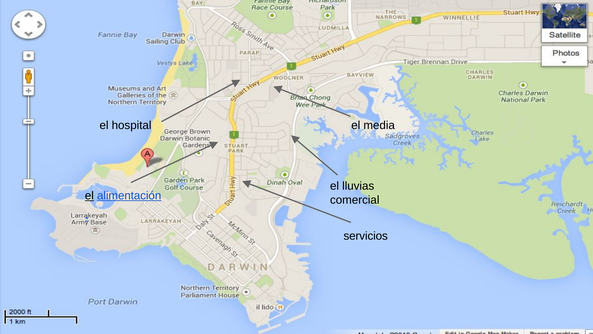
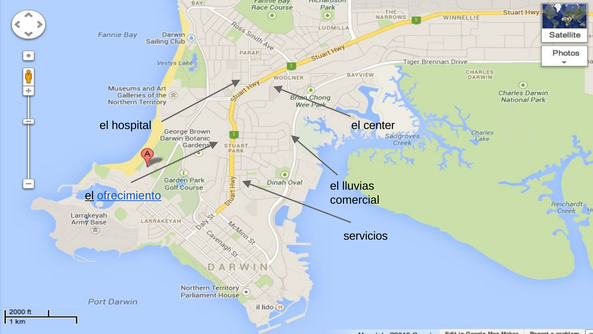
media: media -> center (379, 125)
alimentación: alimentación -> ofrecimiento (129, 195)
